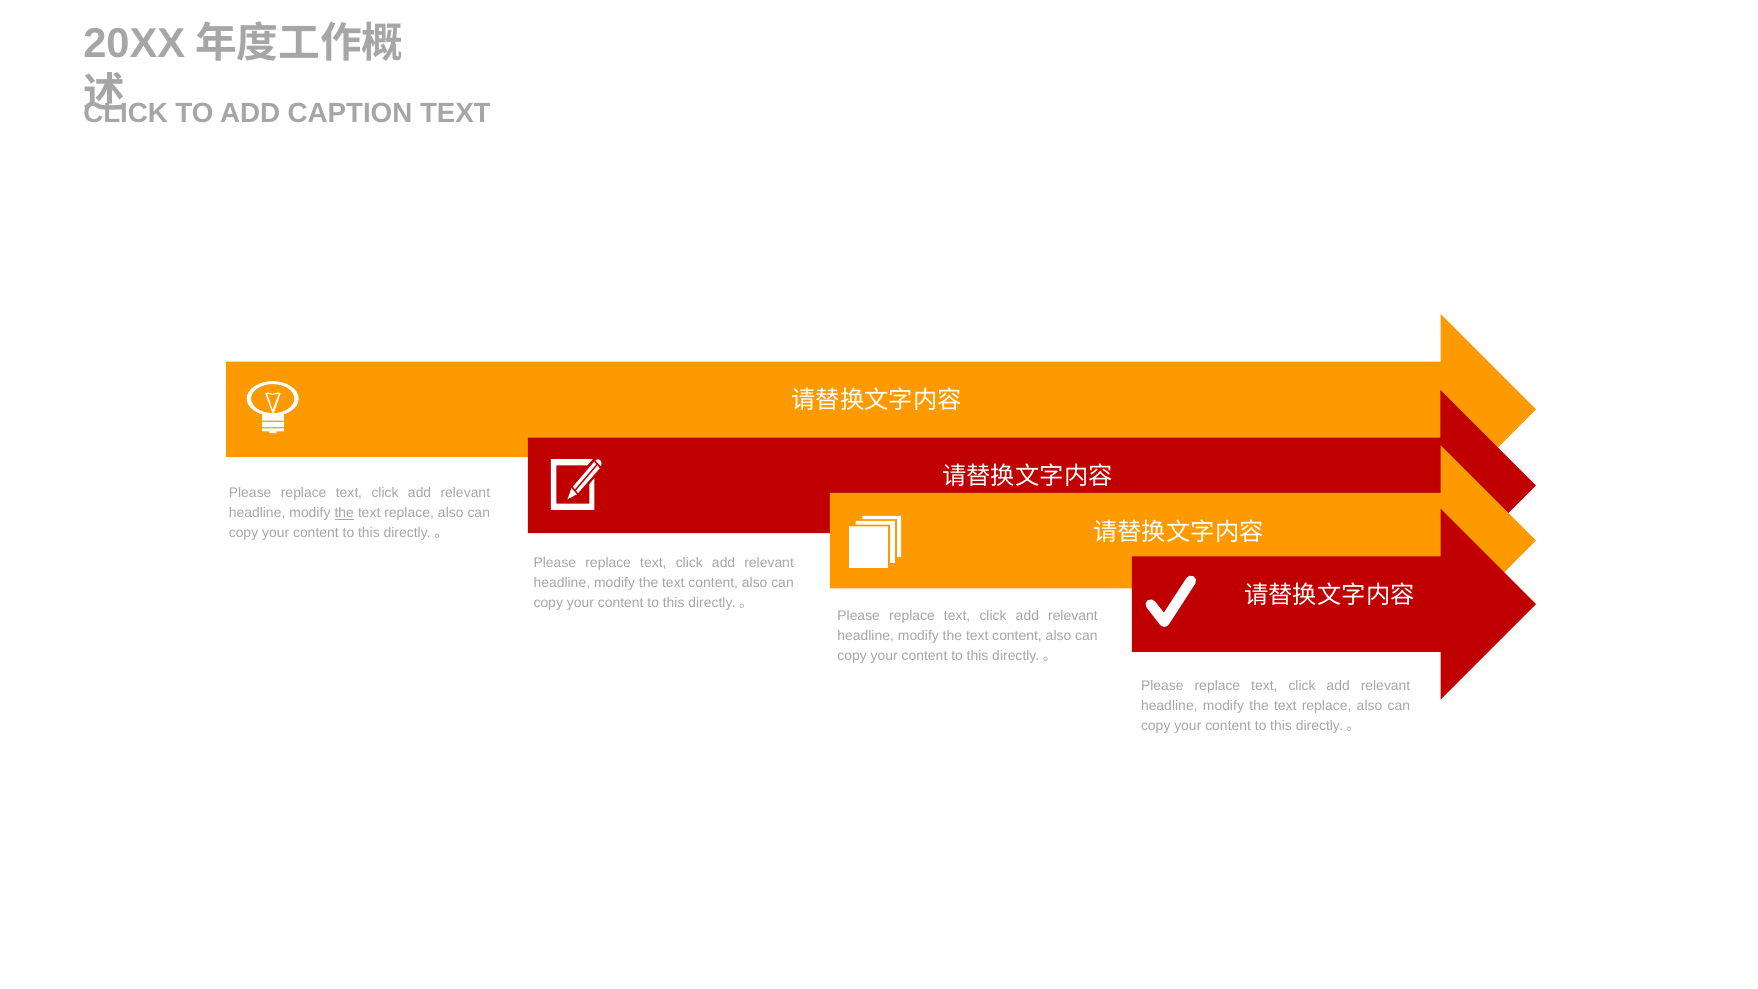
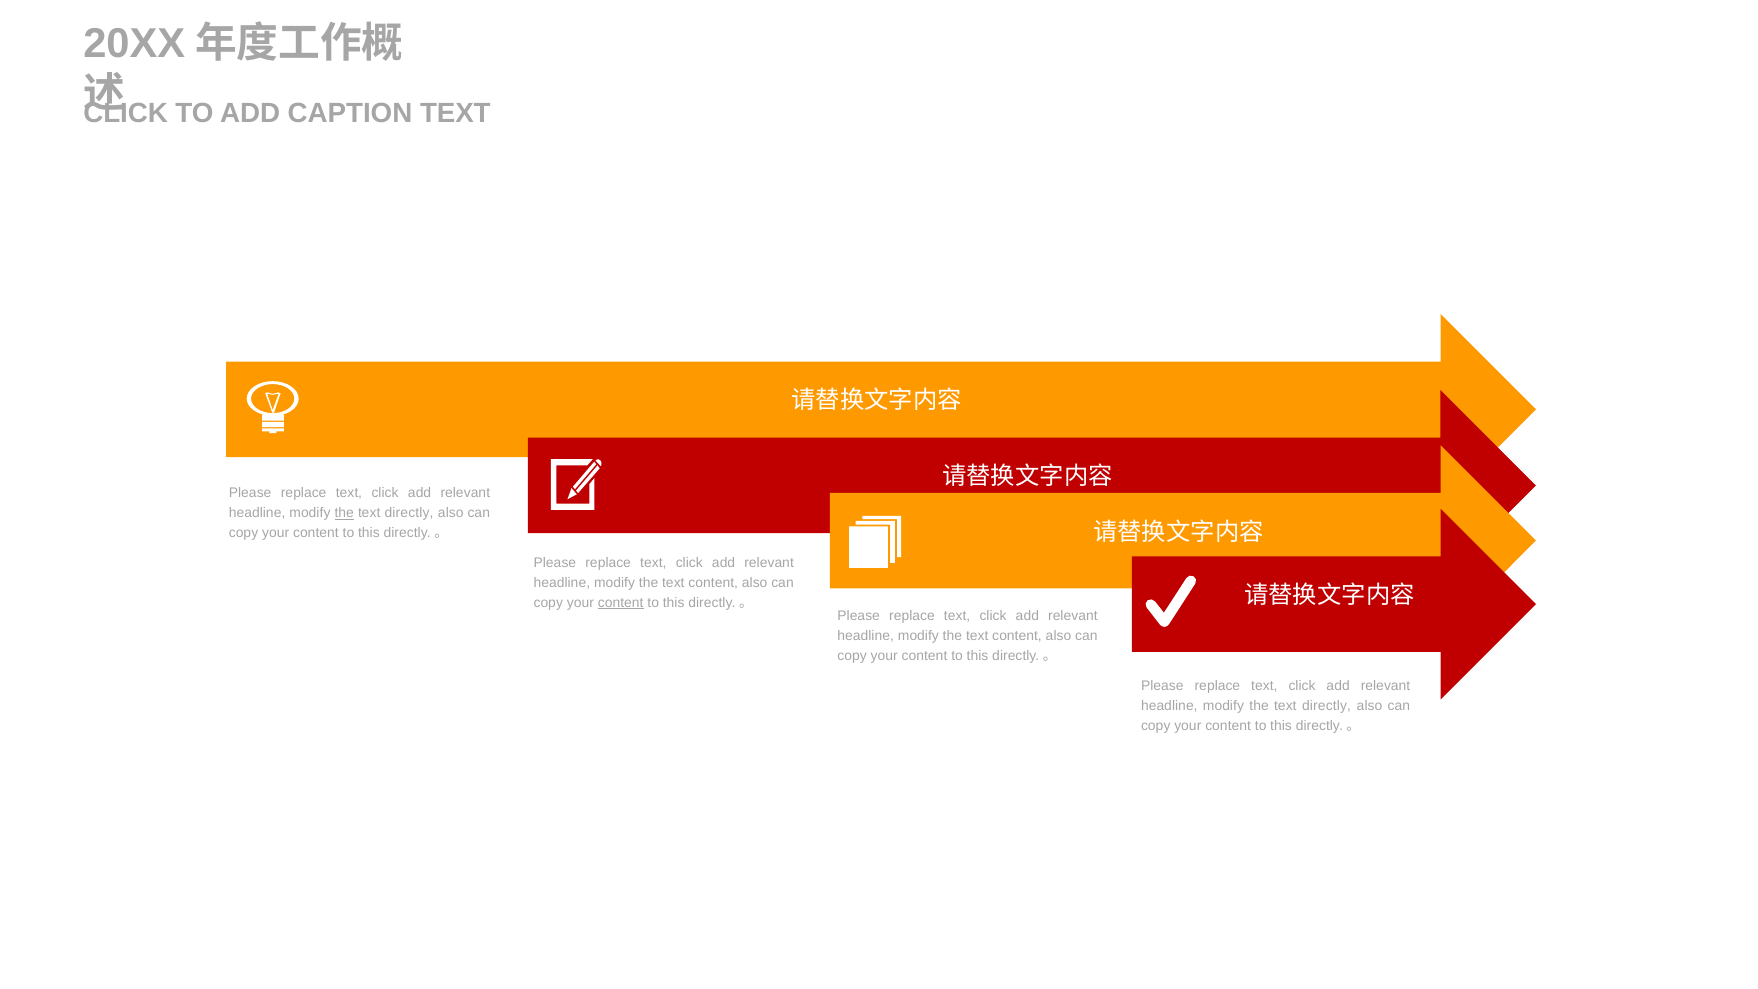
replace: replace -> directly (409, 513)
content underline: none -> present (621, 603)
replace: replace -> directly (1327, 706)
